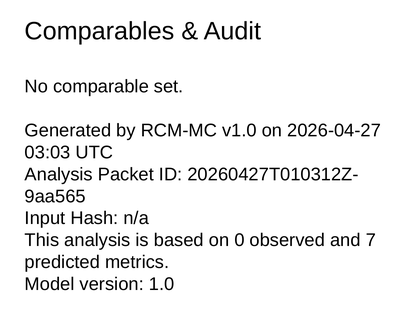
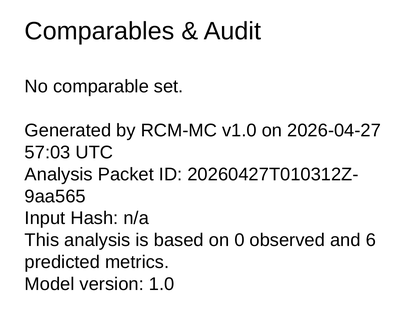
03:03: 03:03 -> 57:03 (48, 152)
7: 7 -> 6 (371, 240)
